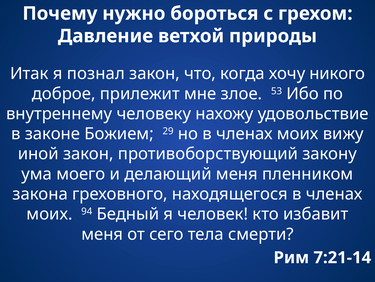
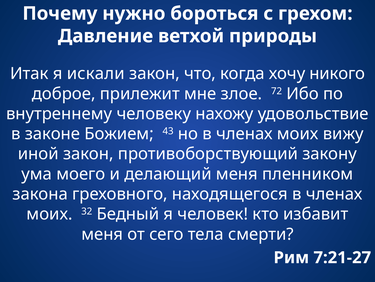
познал: познал -> искали (96, 73)
53: 53 -> 72 (277, 91)
29: 29 -> 43 (168, 131)
94: 94 -> 32 (87, 211)
7:21-14: 7:21-14 -> 7:21-27 (342, 257)
